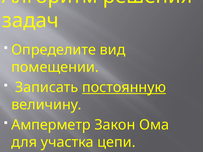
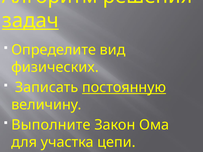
задач underline: none -> present (30, 21)
помещении: помещении -> физических (55, 67)
Амперметр: Амперметр -> Выполните (51, 125)
